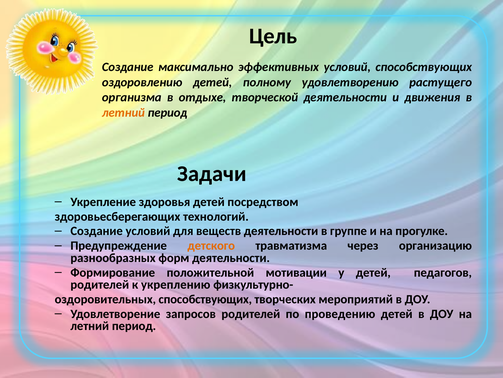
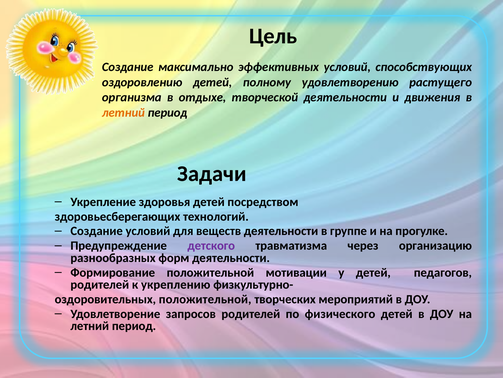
детского colour: orange -> purple (211, 245)
оздоровительных способствующих: способствующих -> положительной (205, 299)
проведению: проведению -> физического (340, 313)
